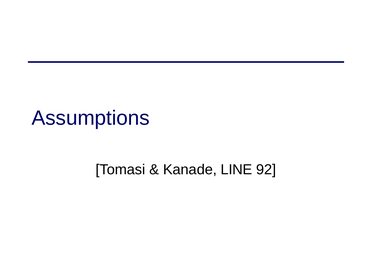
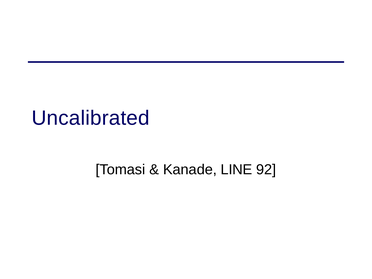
Assumptions: Assumptions -> Uncalibrated (91, 118)
